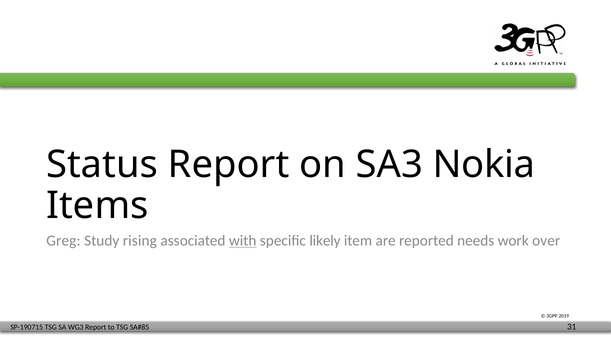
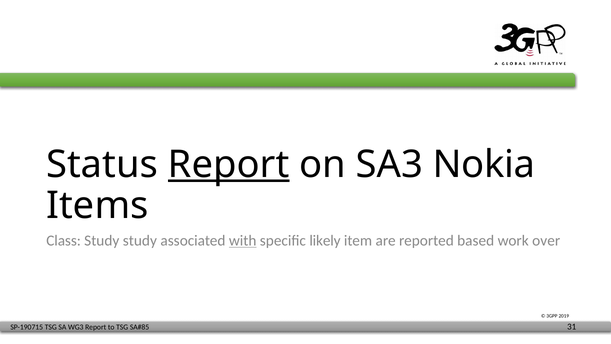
Report underline: none -> present (229, 164)
Greg: Greg -> Class (64, 240)
Study rising: rising -> study (140, 240)
needs: needs -> based (476, 240)
